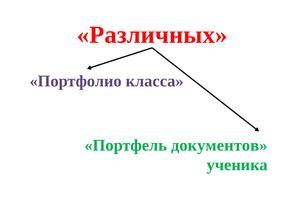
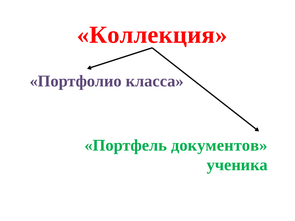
Различных: Различных -> Коллекция (152, 35)
